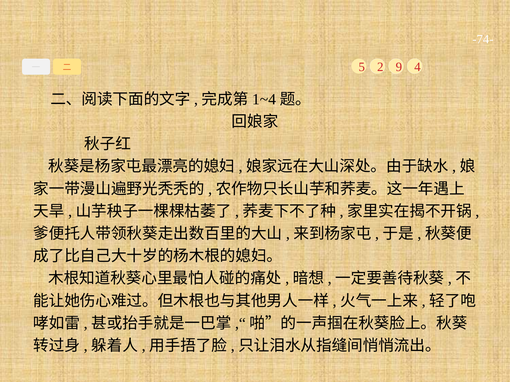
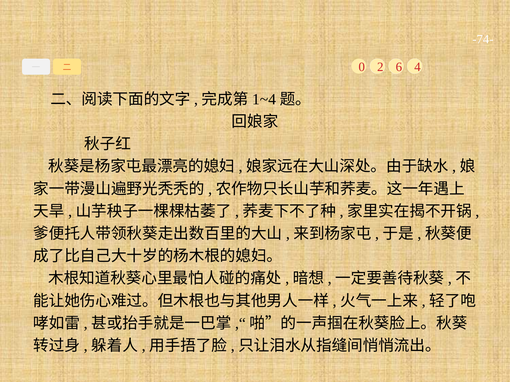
5: 5 -> 0 (362, 67)
9: 9 -> 6 (399, 67)
